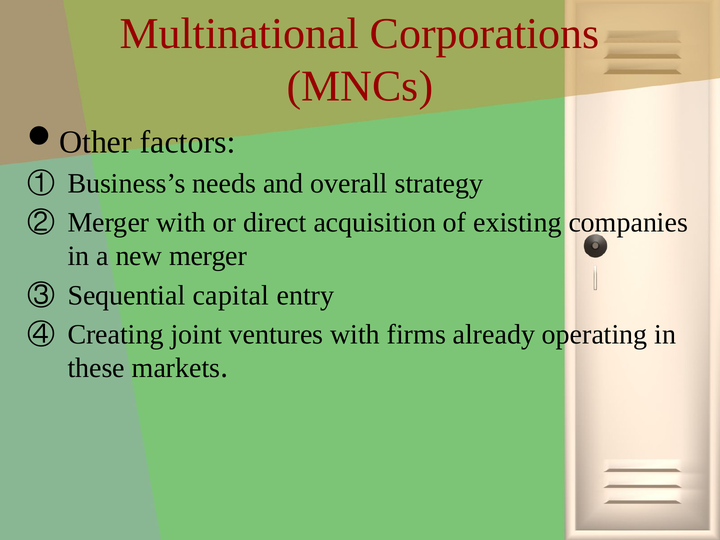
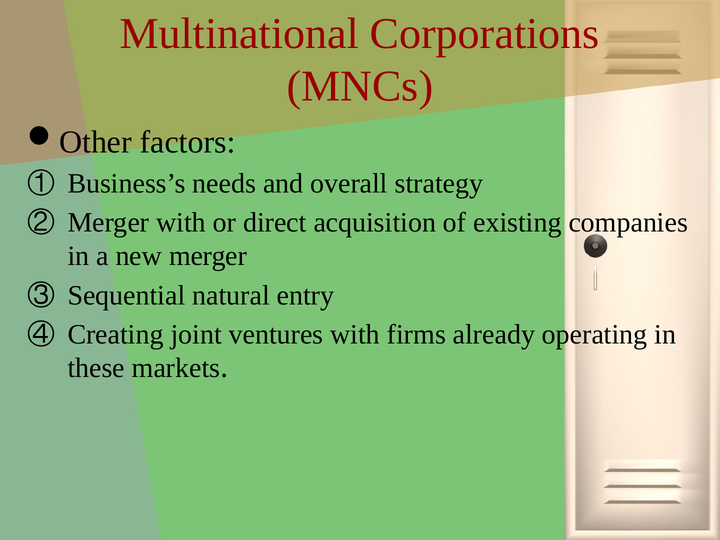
capital: capital -> natural (231, 295)
